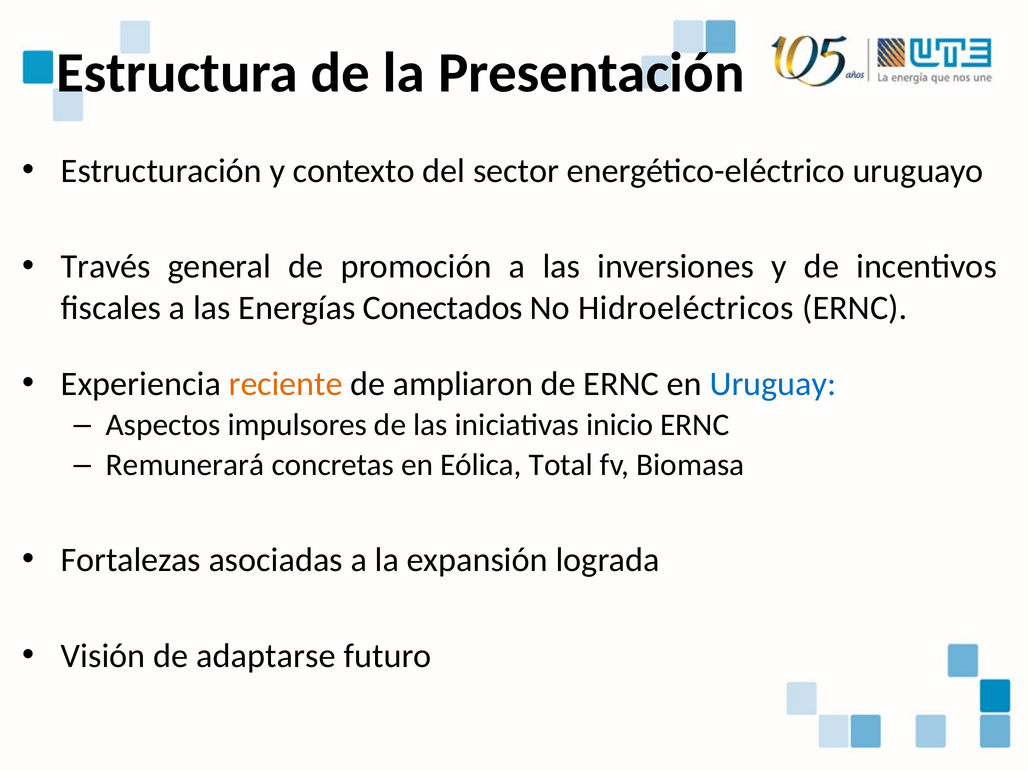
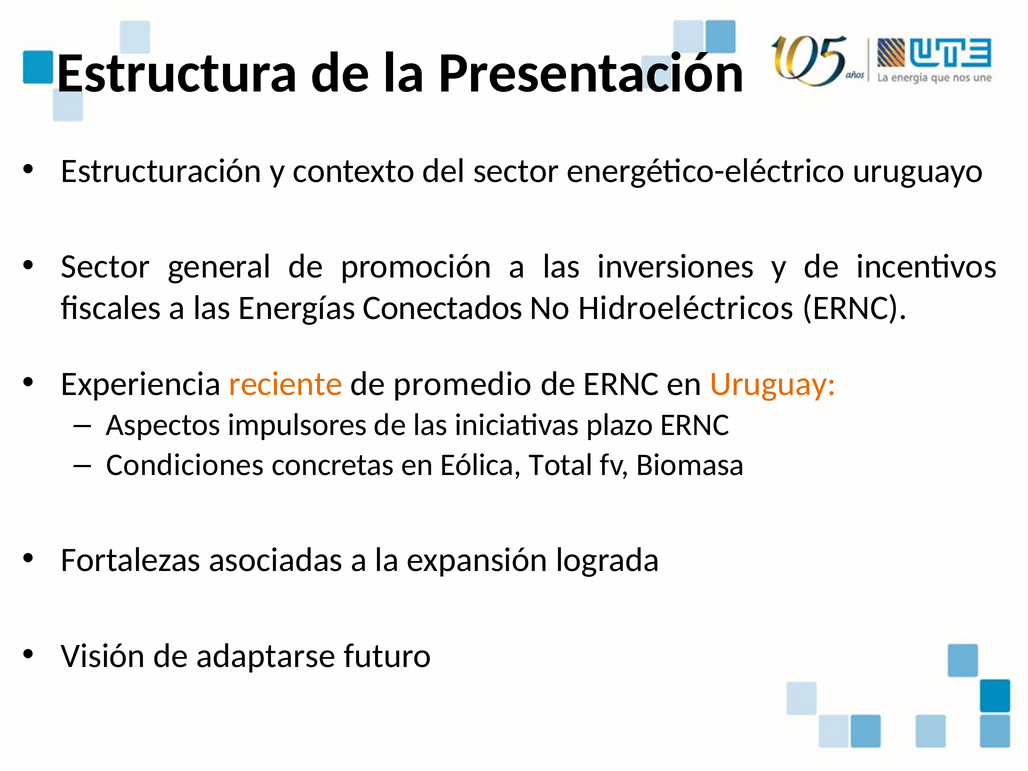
Través: Través -> Sector (106, 267)
ampliaron: ampliaron -> promedio (463, 384)
Uruguay colour: blue -> orange (773, 384)
inicio: inicio -> plazo (620, 425)
Remunerará: Remunerará -> Condiciones (185, 465)
